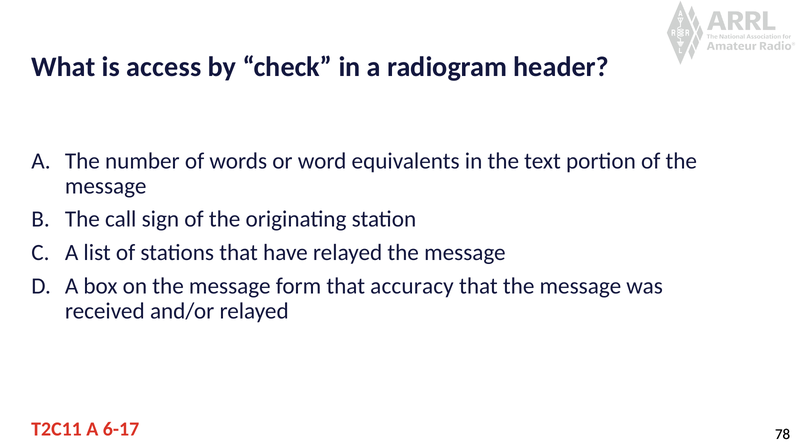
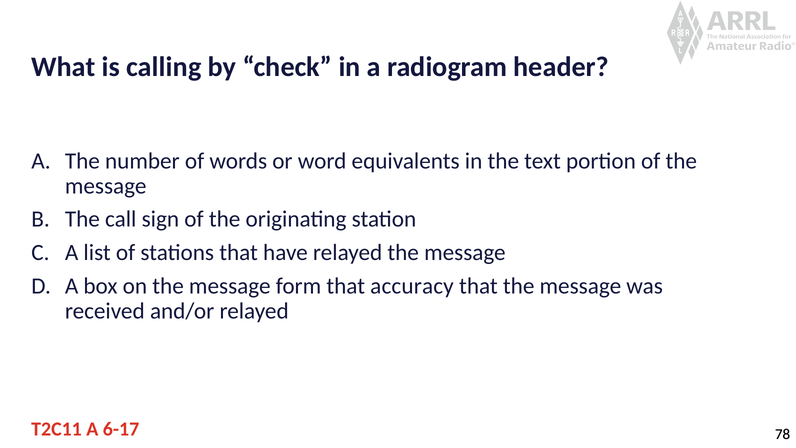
access: access -> calling (164, 67)
